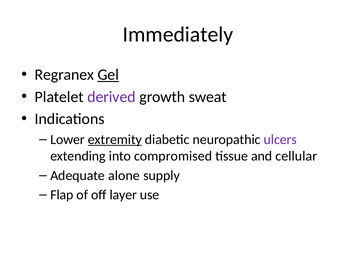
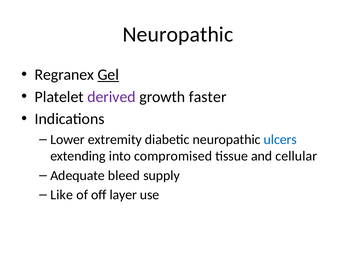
Immediately: Immediately -> Neuropathic (178, 34)
sweat: sweat -> faster (208, 97)
extremity underline: present -> none (115, 139)
ulcers colour: purple -> blue (280, 139)
alone: alone -> bleed (124, 175)
Flap: Flap -> Like (62, 195)
